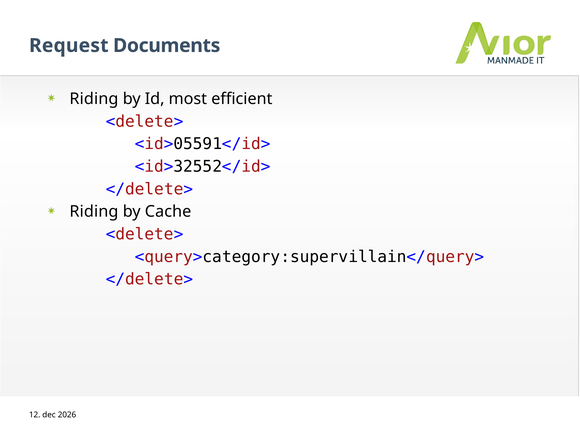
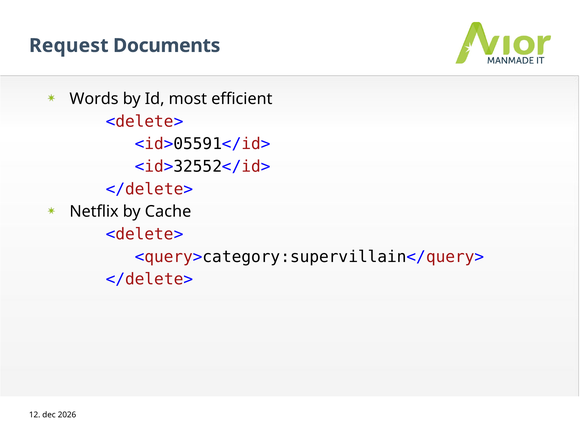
Riding: Riding -> Words (94, 99)
Riding: Riding -> Netflix (94, 212)
